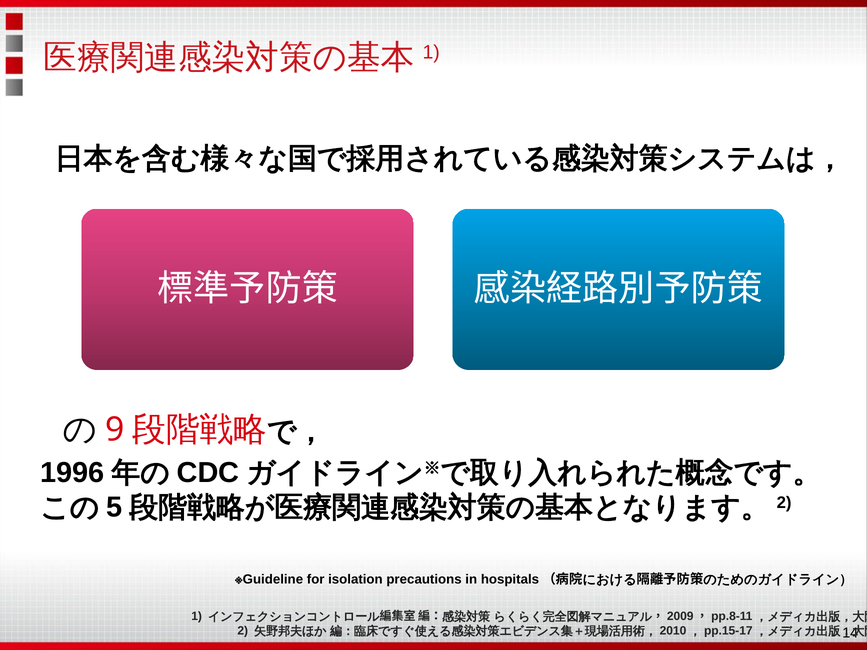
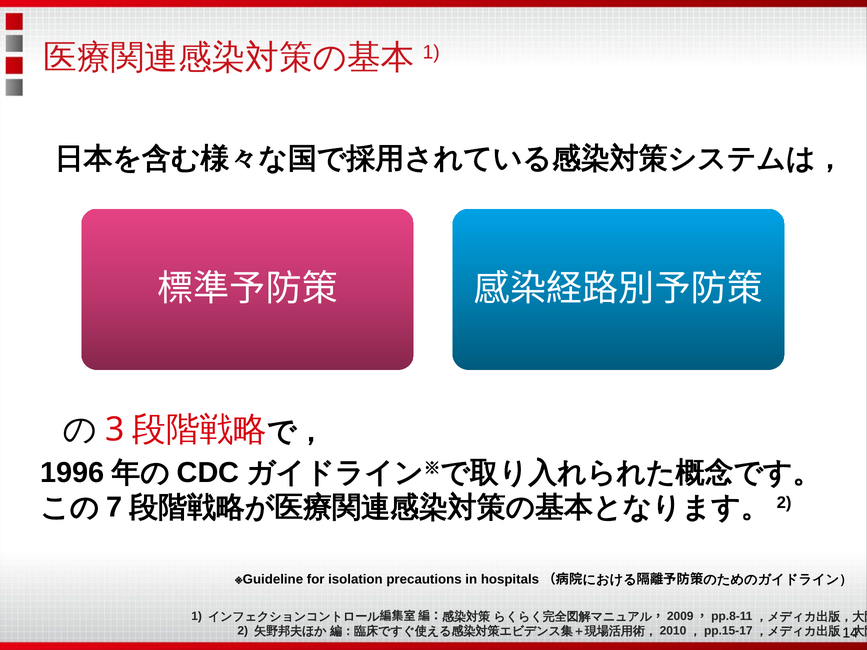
9: 9 -> 3 (115, 430)
5: 5 -> 7 (114, 507)
